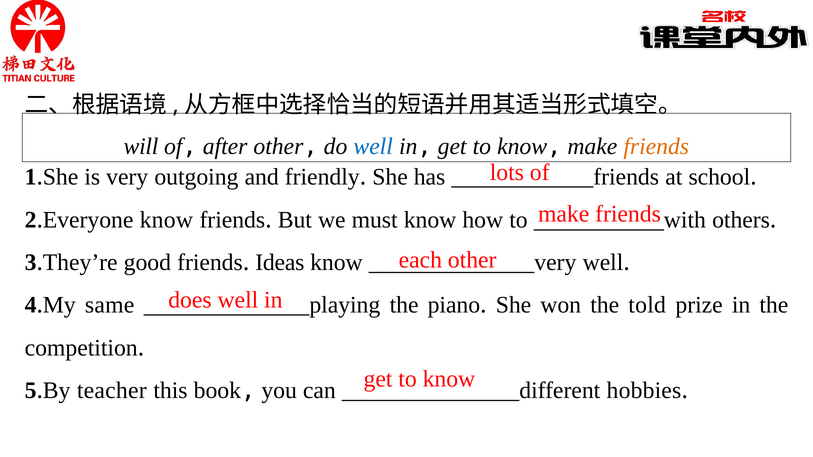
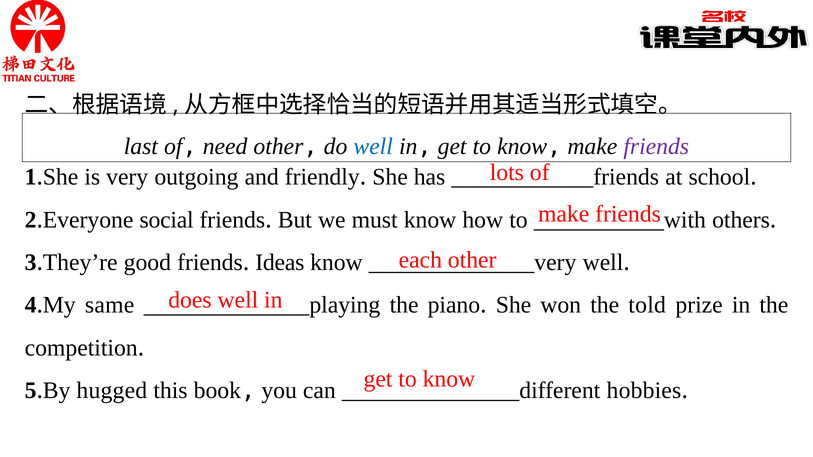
will: will -> last (141, 147)
after: after -> need (225, 147)
friends colour: orange -> purple (656, 147)
know: know -> social (167, 220)
teacher: teacher -> hugged (112, 391)
